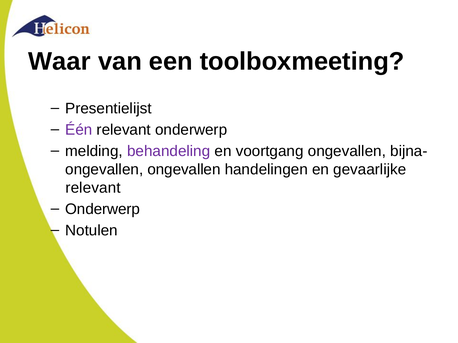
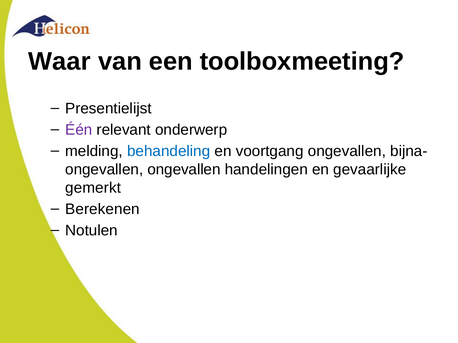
behandeling colour: purple -> blue (169, 151)
relevant: relevant -> gemerkt (93, 188)
Onderwerp: Onderwerp -> Berekenen (103, 209)
